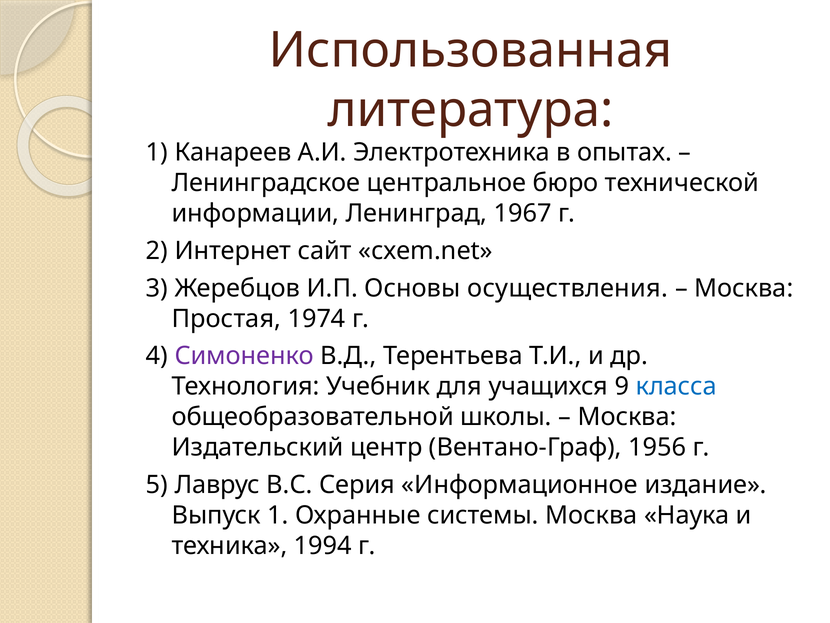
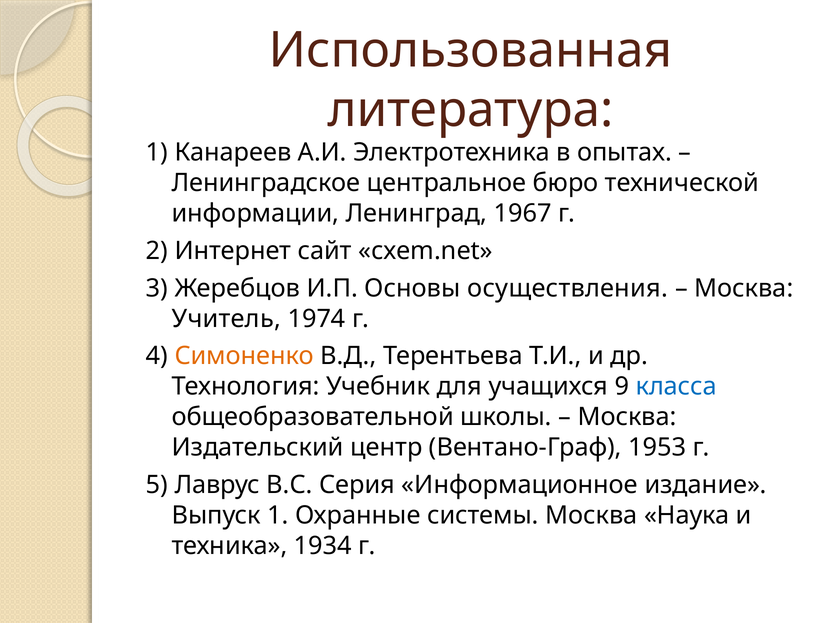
Простая: Простая -> Учитель (226, 318)
Симоненко colour: purple -> orange (244, 356)
1956: 1956 -> 1953 (657, 447)
1994: 1994 -> 1934 (323, 545)
